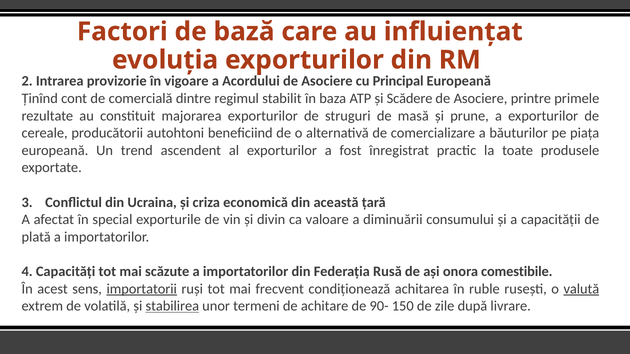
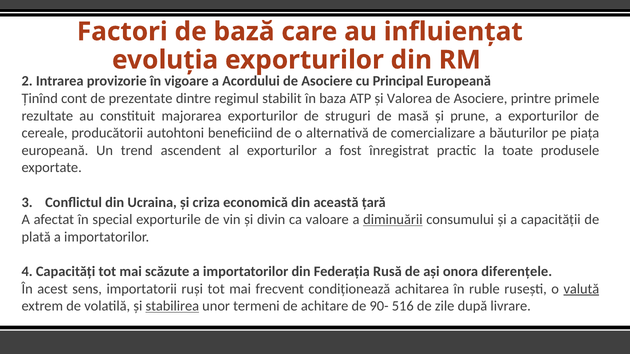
comercială: comercială -> prezentate (141, 99)
Scădere: Scădere -> Valorea (409, 99)
diminuării underline: none -> present (393, 220)
comestibile: comestibile -> diferenţele (517, 272)
importatorii underline: present -> none (142, 289)
150: 150 -> 516 (403, 306)
